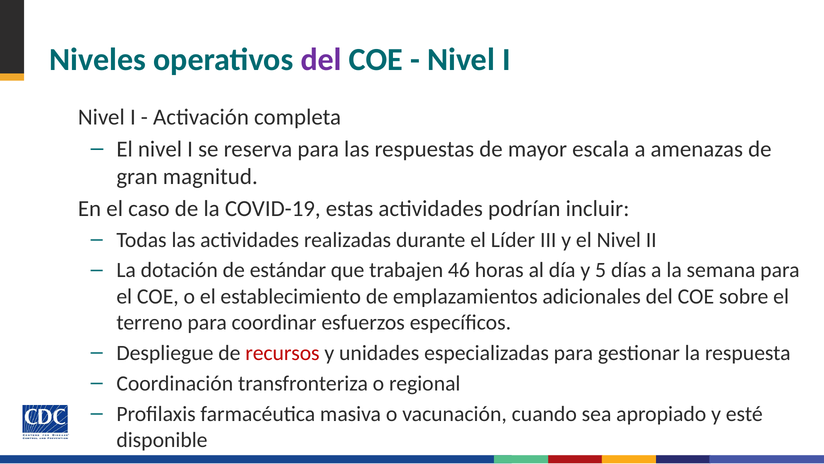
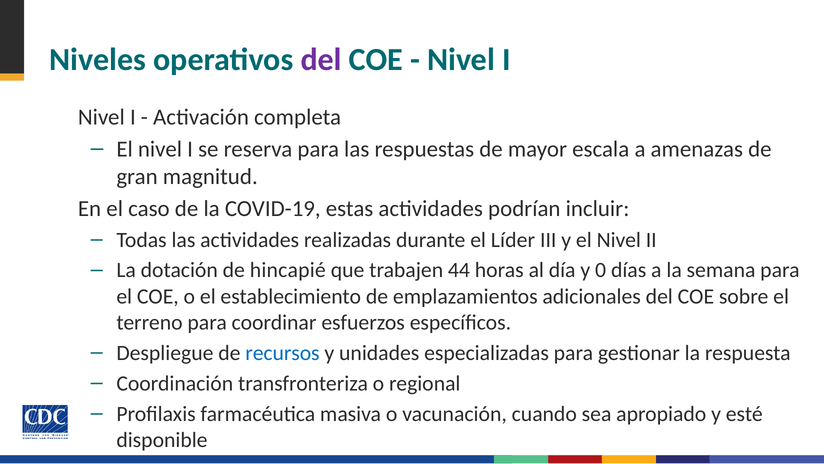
estándar: estándar -> hincapié (288, 270)
46: 46 -> 44 (459, 270)
5: 5 -> 0 (601, 270)
recursos colour: red -> blue (282, 353)
